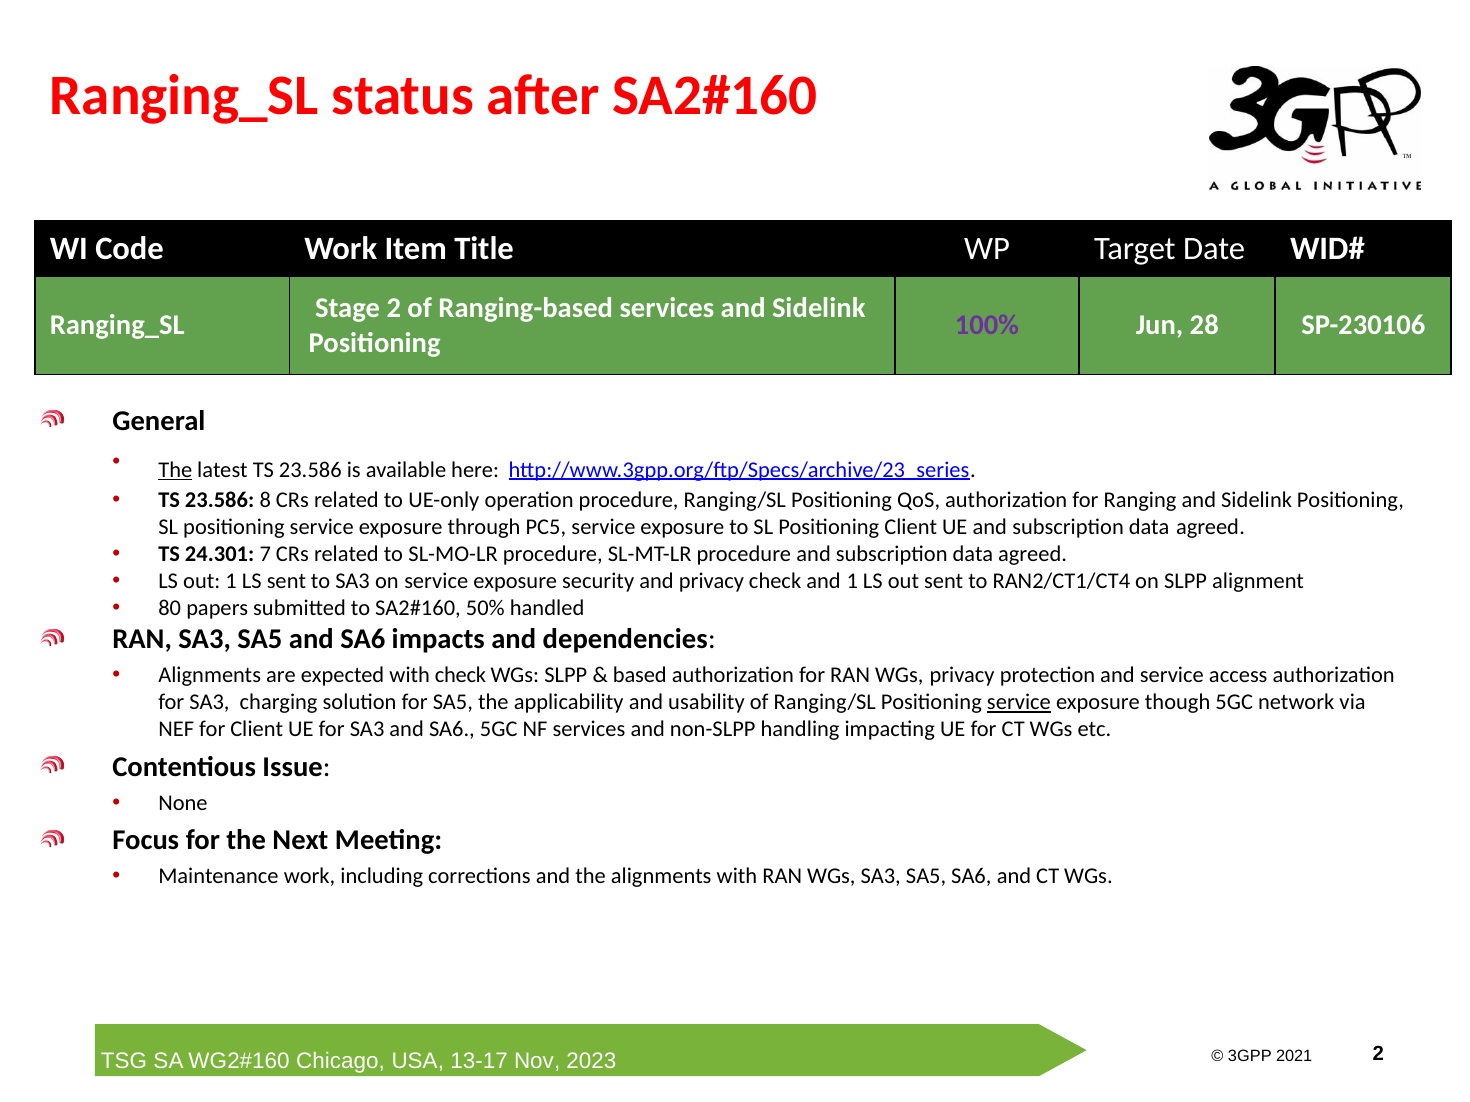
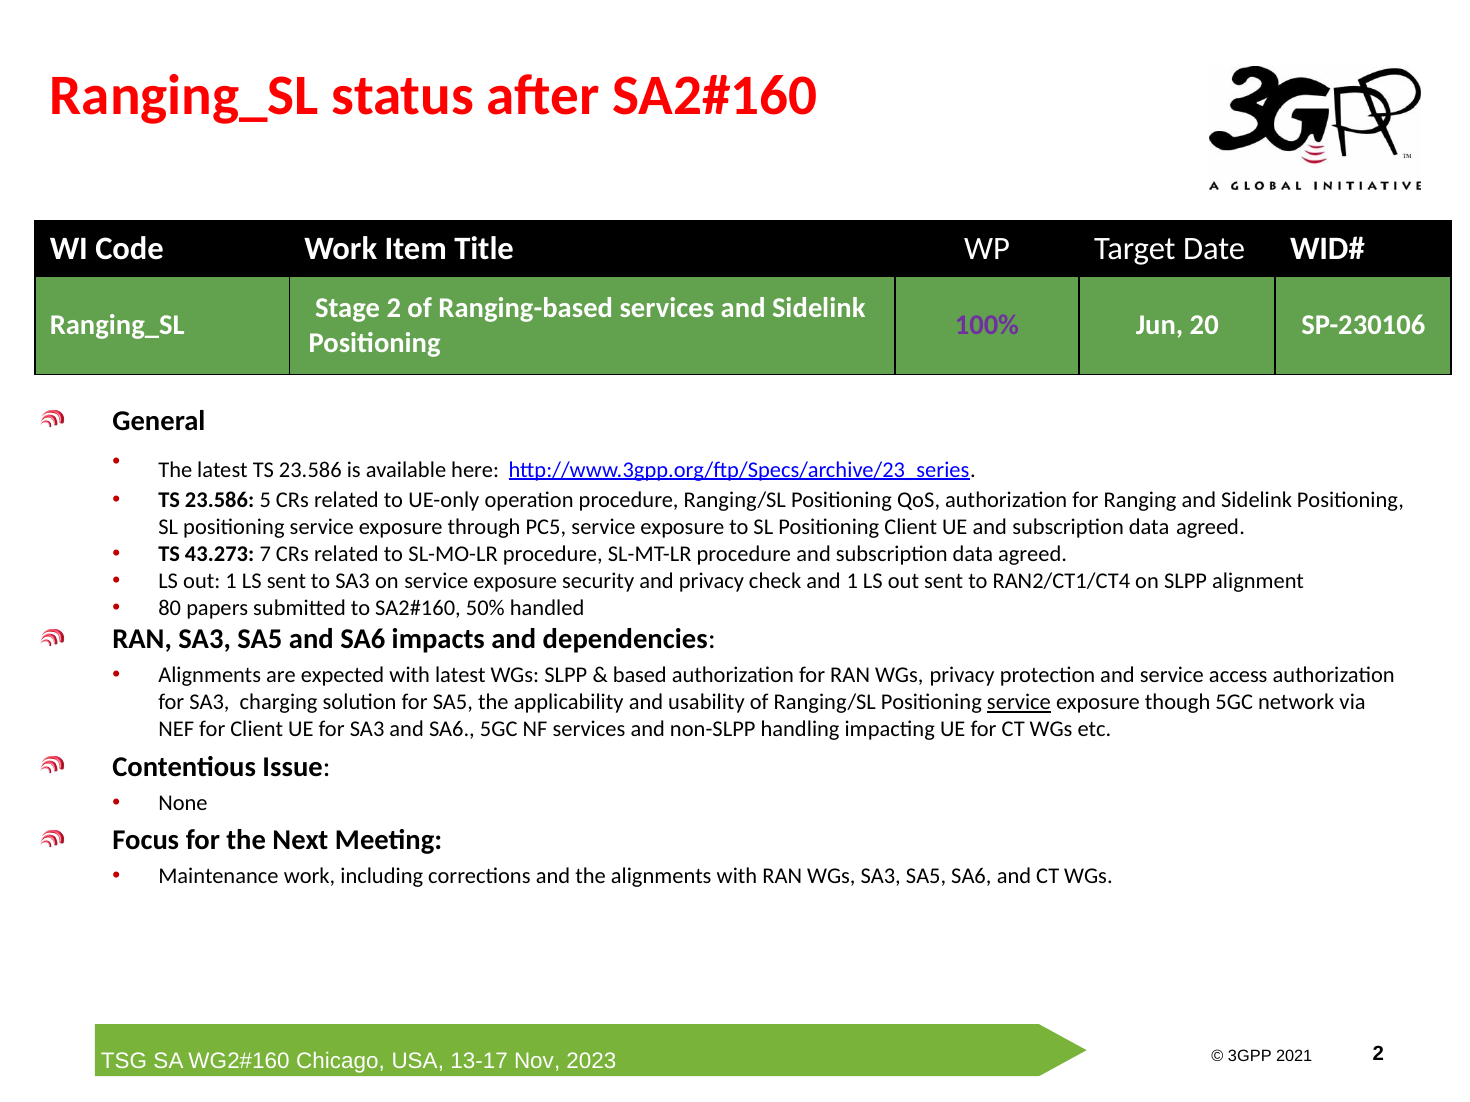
28: 28 -> 20 (1204, 326)
The underline: present -> none (175, 470)
8: 8 -> 5 (265, 500)
24.301: 24.301 -> 43.273 (220, 554)
with check: check -> latest (460, 676)
